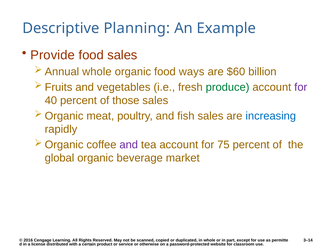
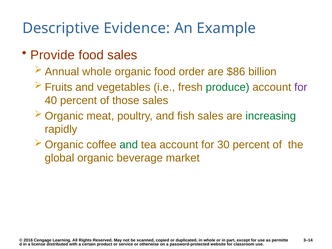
Planning: Planning -> Evidence (137, 28)
ways: ways -> order (192, 72)
$60: $60 -> $86 (236, 72)
increasing colour: blue -> green (271, 116)
and colour: purple -> green (129, 145)
75: 75 -> 30 (223, 145)
